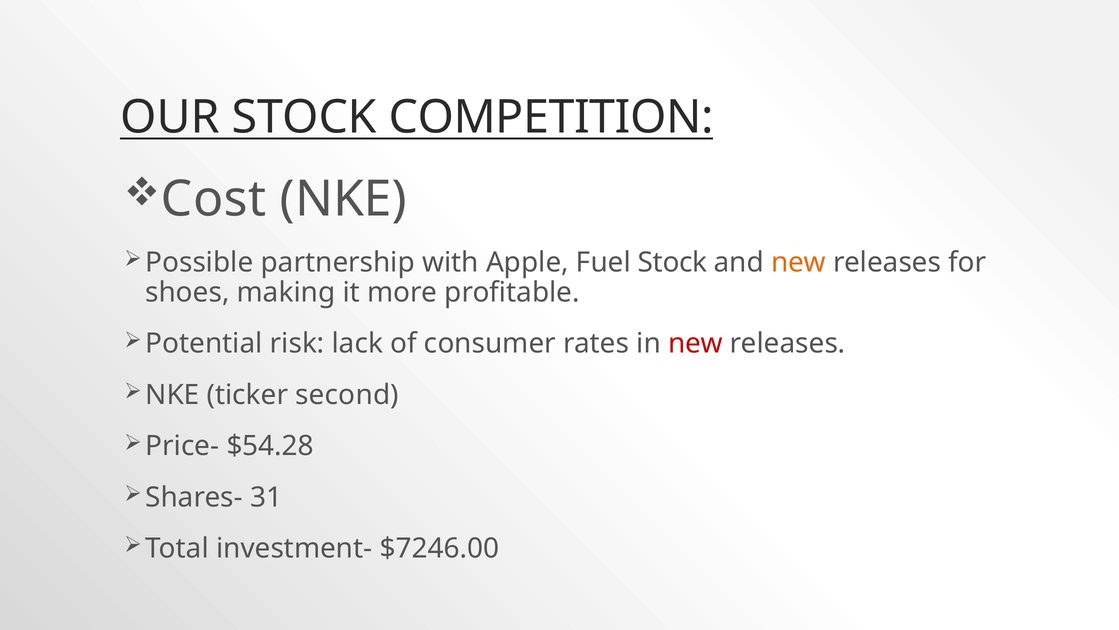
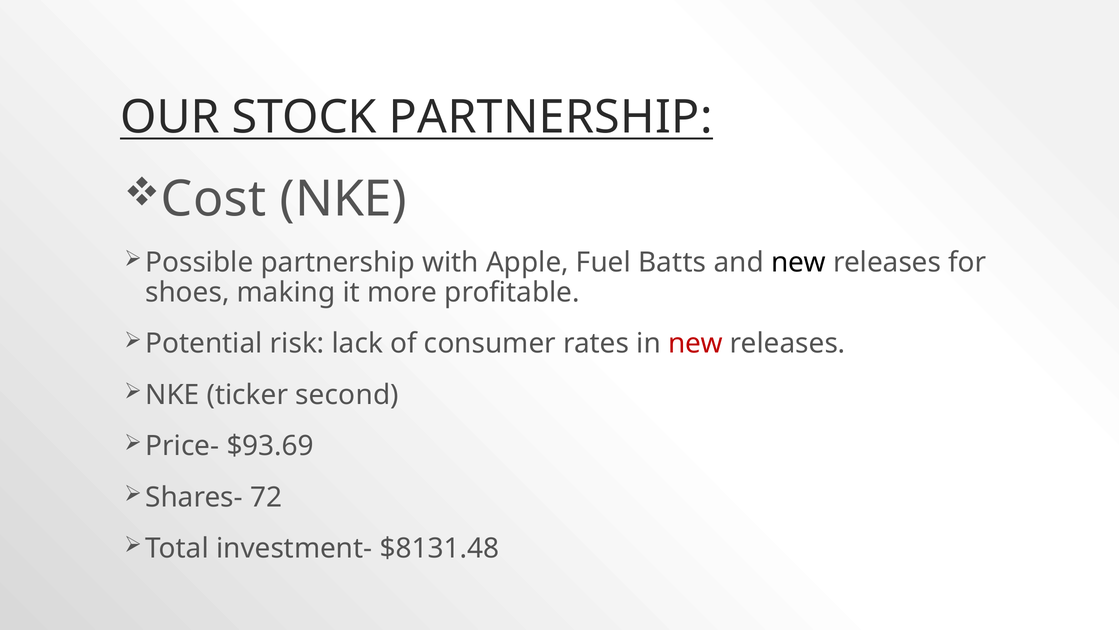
STOCK COMPETITION: COMPETITION -> PARTNERSHIP (551, 117)
Fuel Stock: Stock -> Batts (672, 262)
new colour: orange -> black (799, 262)
$54.28: $54.28 -> $93.69 (270, 446)
31: 31 -> 72 (266, 497)
$7246.00: $7246.00 -> $8131.48 (439, 548)
